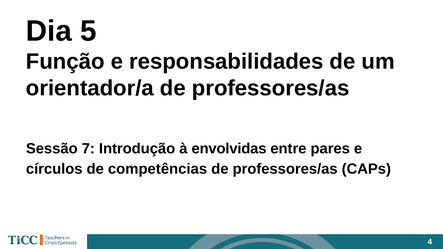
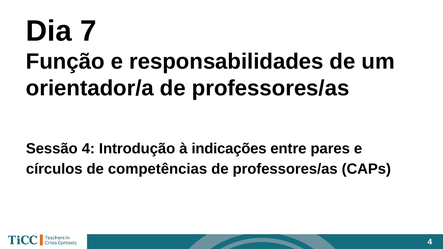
5: 5 -> 7 (88, 31)
Sessão 7: 7 -> 4 (88, 149)
envolvidas: envolvidas -> indicações (229, 149)
